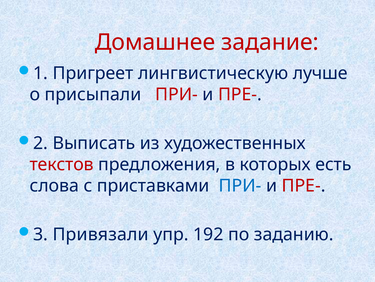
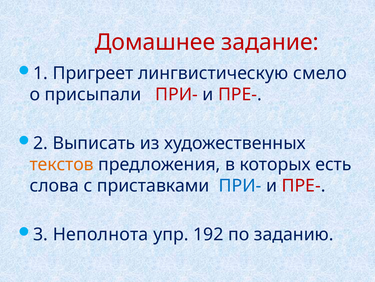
лучше: лучше -> смело (320, 73)
текстов colour: red -> orange (62, 164)
Привязали: Привязали -> Неполнота (101, 234)
